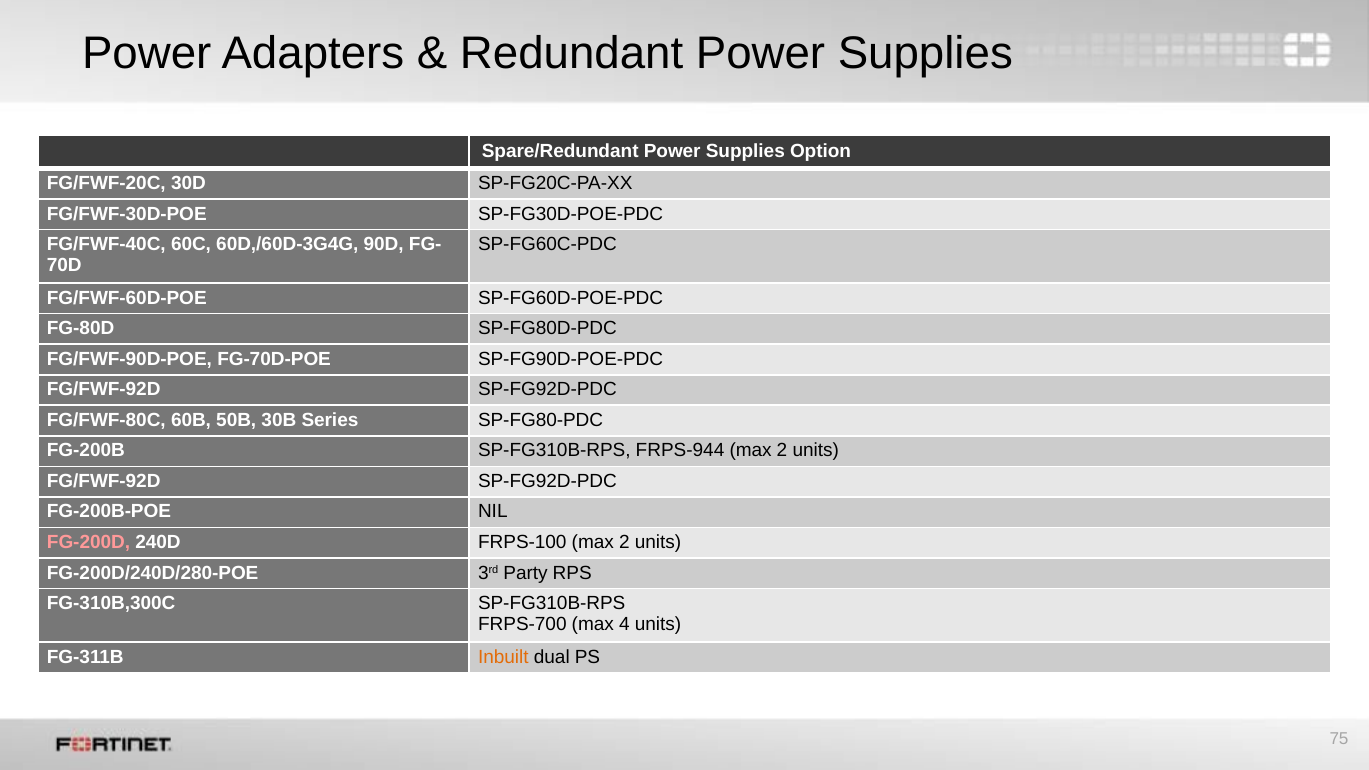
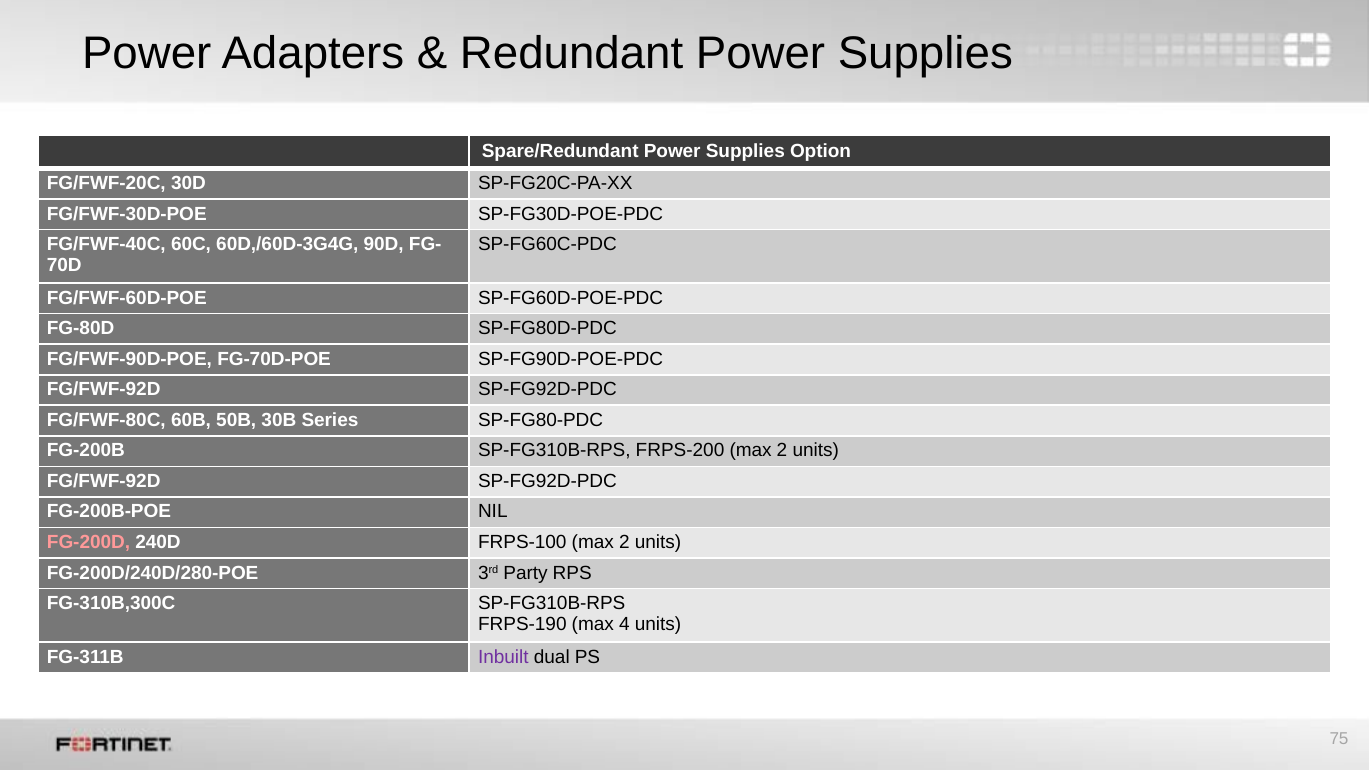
FRPS-944: FRPS-944 -> FRPS-200 (680, 451)
FRPS-700: FRPS-700 -> FRPS-190 (522, 625)
Inbuilt colour: orange -> purple (503, 657)
